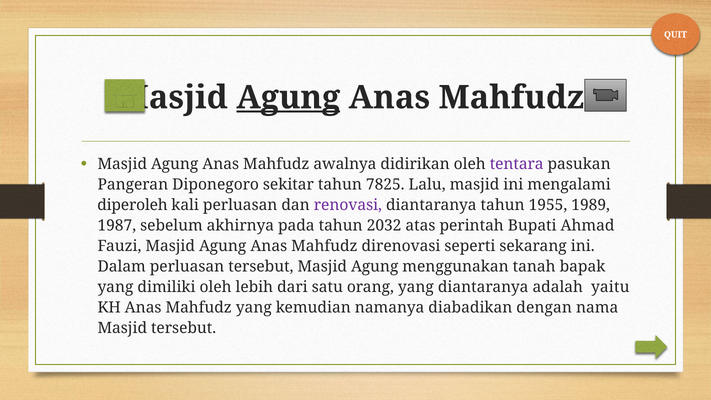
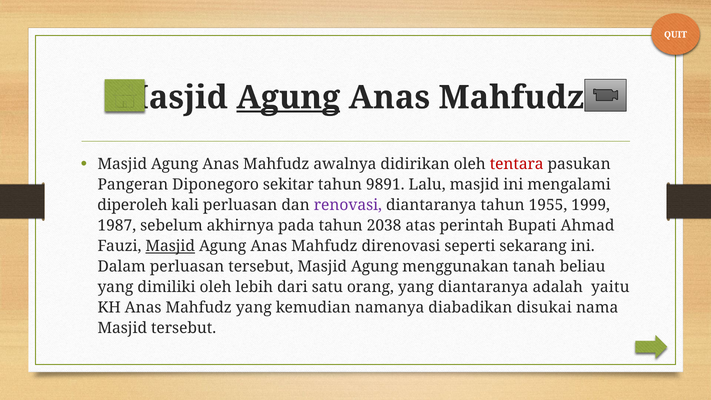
tentara colour: purple -> red (517, 164)
7825: 7825 -> 9891 (385, 185)
1989: 1989 -> 1999 (591, 205)
2032: 2032 -> 2038 (384, 226)
Masjid underline: none -> present (170, 246)
bapak: bapak -> beliau (583, 267)
dengan: dengan -> disukai (544, 308)
